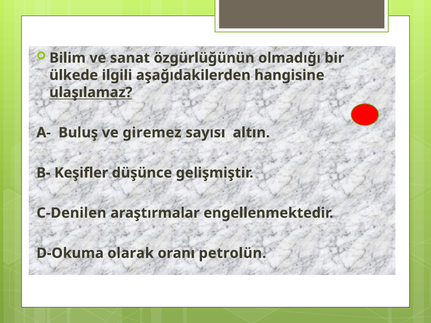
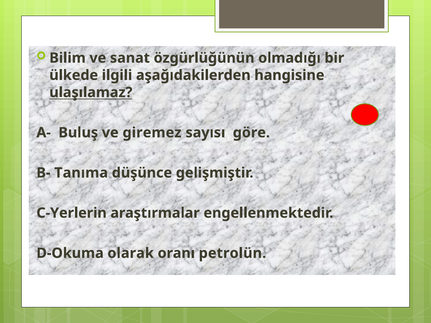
altın: altın -> göre (251, 133)
Keşifler: Keşifler -> Tanıma (81, 173)
C-Denilen: C-Denilen -> C-Yerlerin (72, 213)
